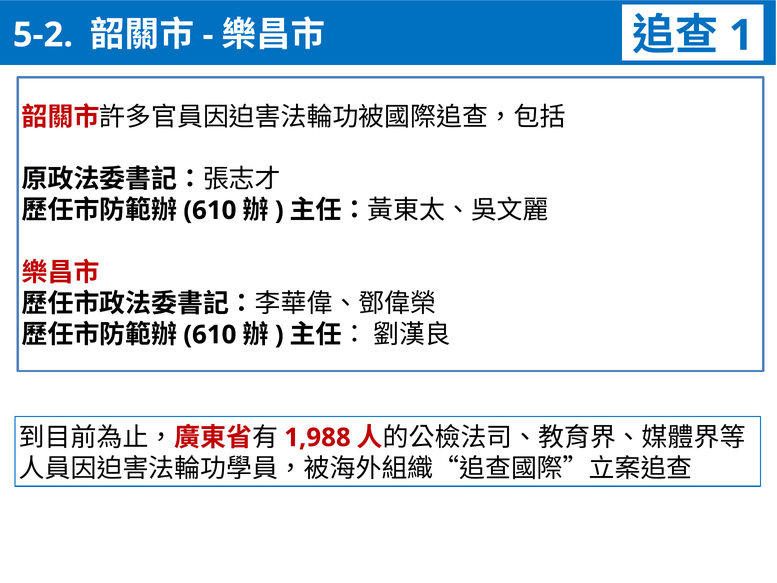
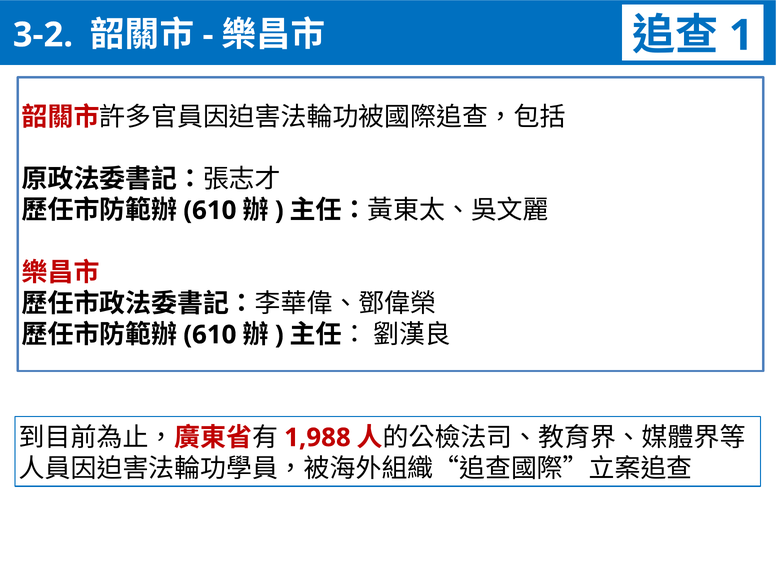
5-2: 5-2 -> 3-2 (43, 35)
